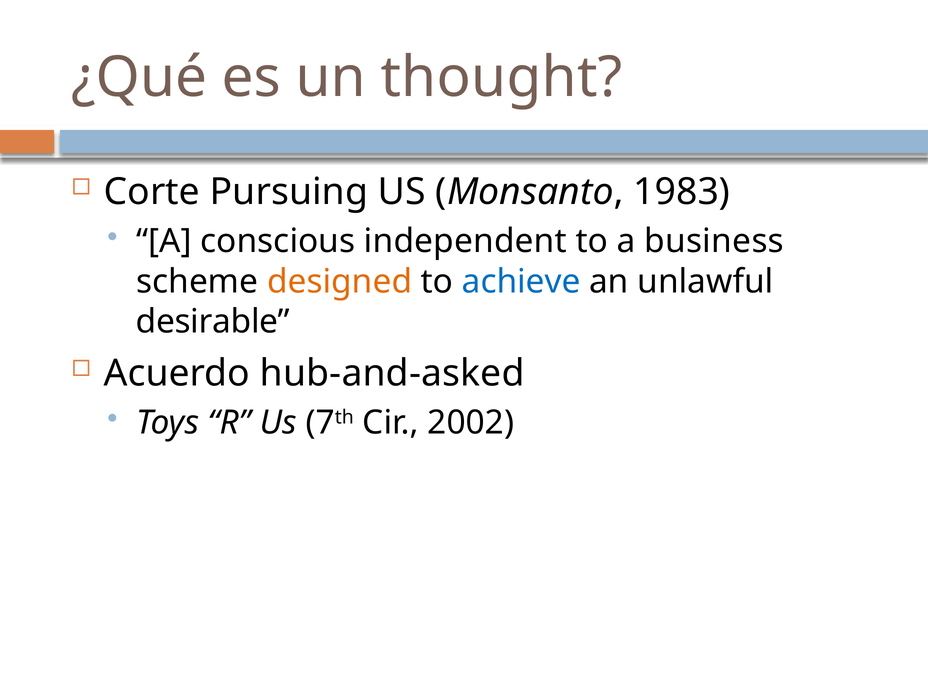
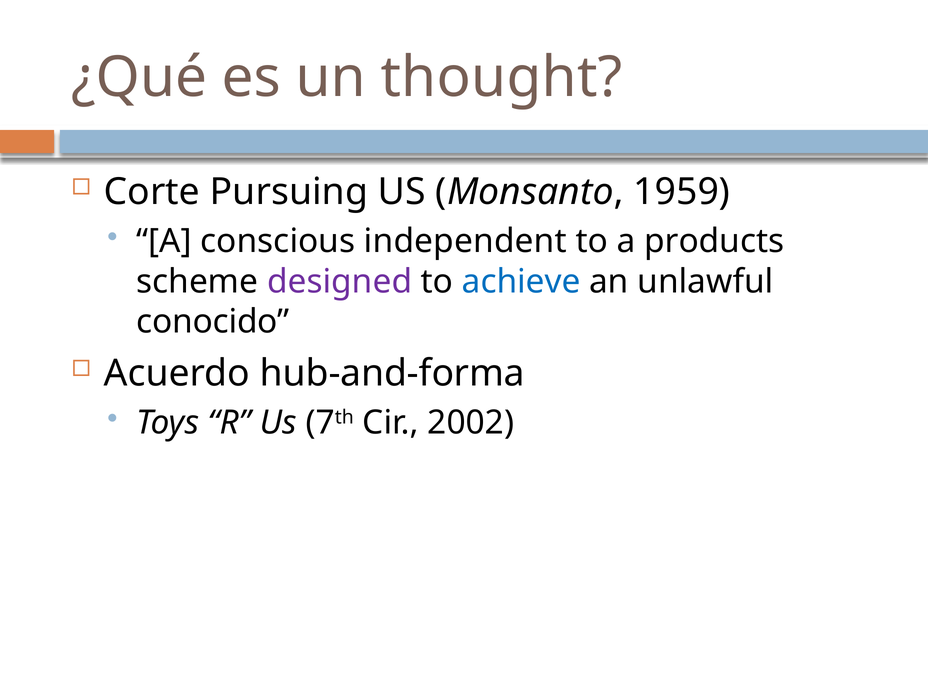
1983: 1983 -> 1959 (682, 192)
business: business -> products (714, 241)
designed colour: orange -> purple (340, 282)
desirable: desirable -> conocido (213, 322)
hub-and-asked: hub-and-asked -> hub-and-forma (392, 374)
